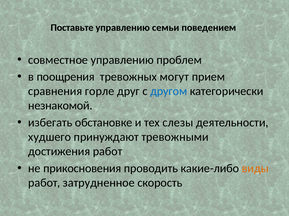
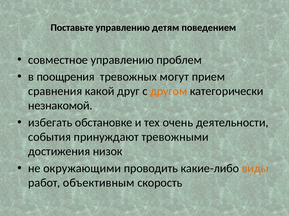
семьи: семьи -> детям (166, 28)
горле: горле -> какой (100, 92)
другом colour: blue -> orange (169, 92)
слезы: слезы -> очень (178, 123)
худшего: худшего -> события (50, 137)
достижения работ: работ -> низок (108, 152)
прикосновения: прикосновения -> окружающими (82, 169)
затрудненное: затрудненное -> объективным (99, 183)
